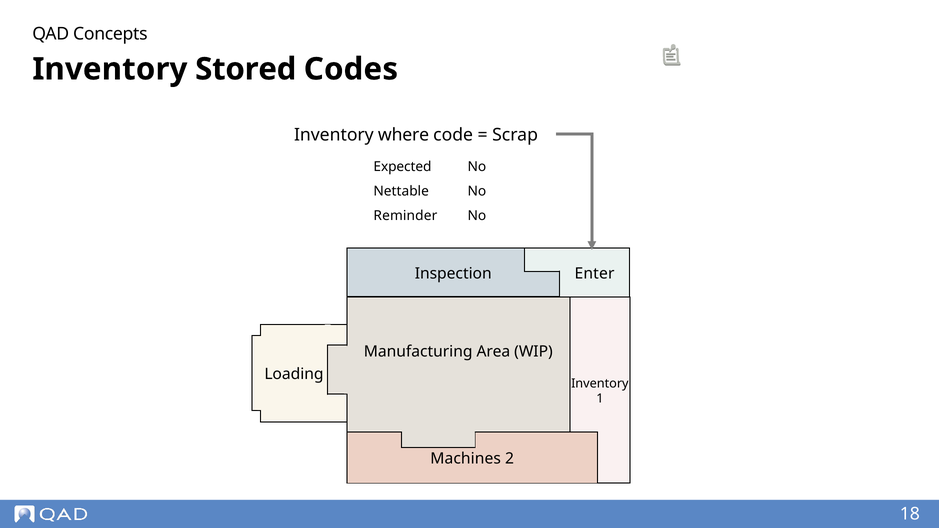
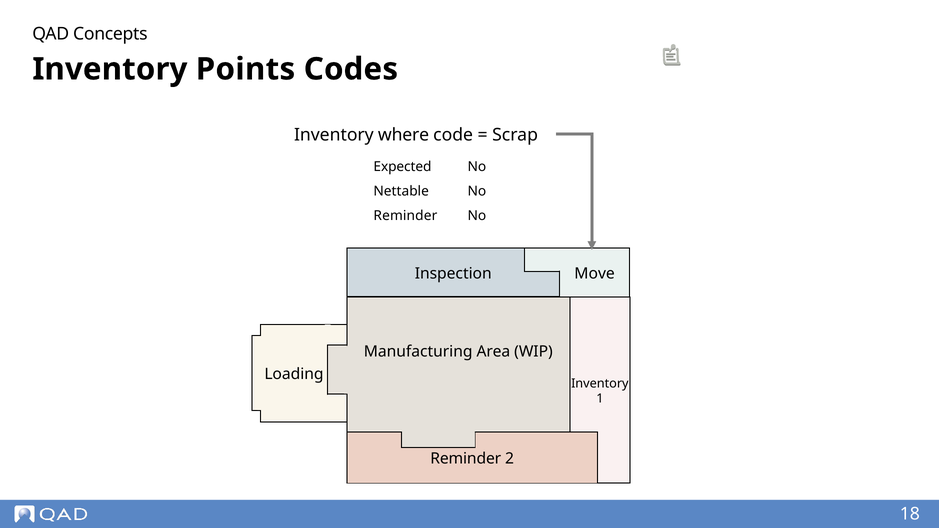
Stored: Stored -> Points (245, 69)
Enter: Enter -> Move (595, 274)
Machines: Machines -> Reminder (466, 459)
